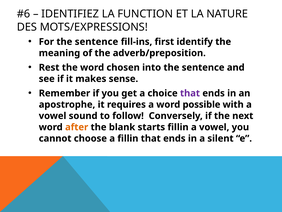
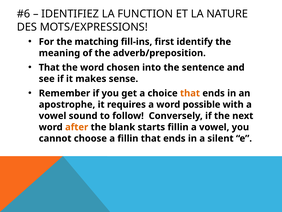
For the sentence: sentence -> matching (97, 42)
Rest: Rest -> That (49, 67)
that colour: purple -> orange (190, 93)
